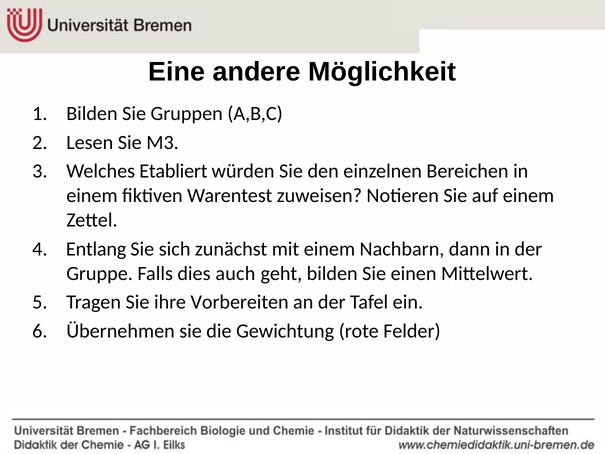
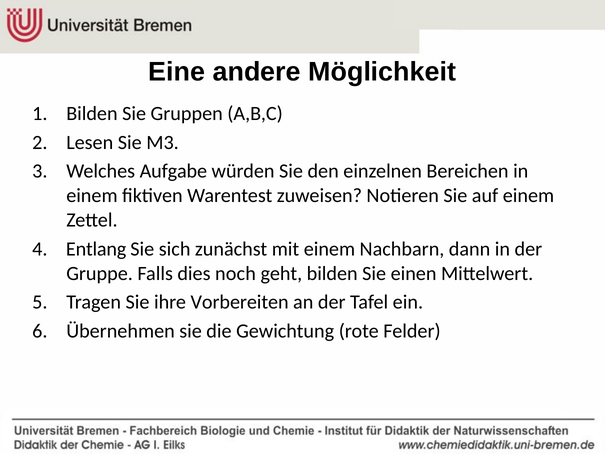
Etabliert: Etabliert -> Aufgabe (173, 171)
auch: auch -> noch (235, 273)
